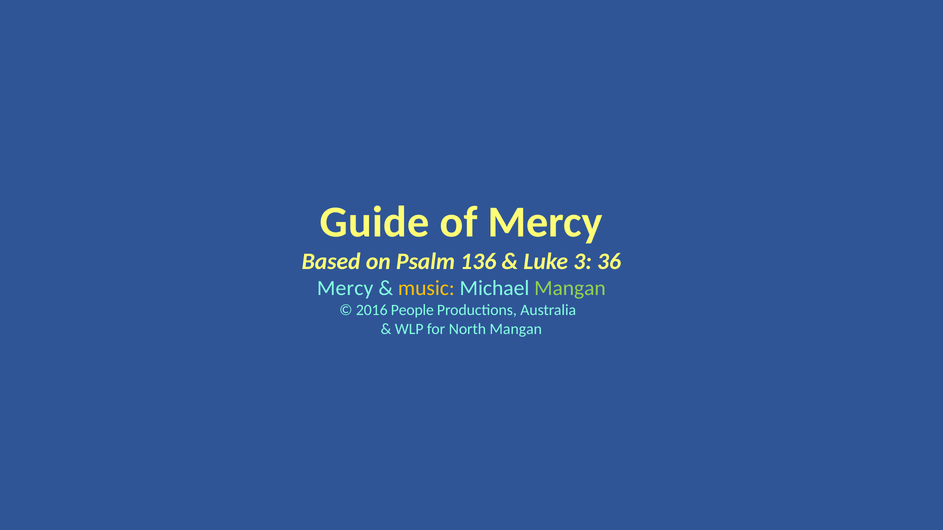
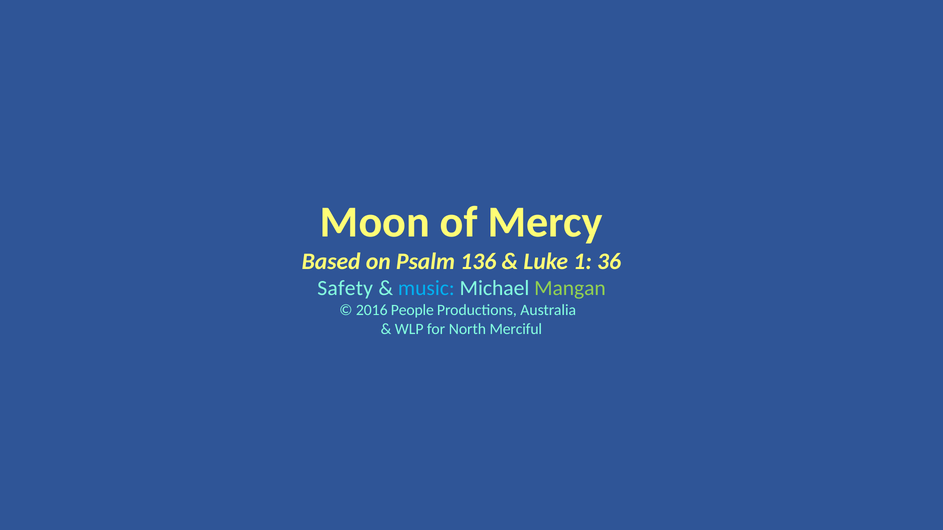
Guide: Guide -> Moon (375, 222)
3: 3 -> 1 (583, 262)
Mercy: Mercy -> Safety (345, 289)
music colour: yellow -> light blue (426, 289)
North Mangan: Mangan -> Merciful (516, 329)
